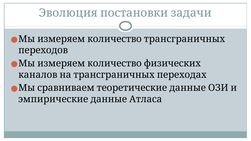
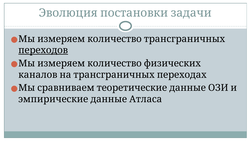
переходов underline: none -> present (43, 50)
